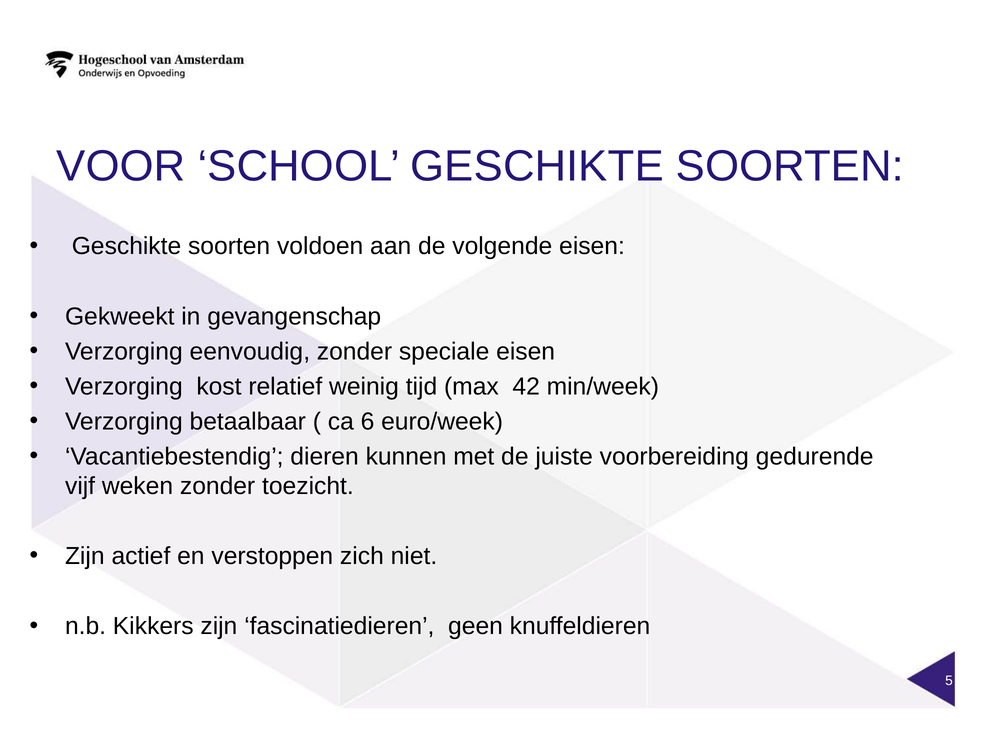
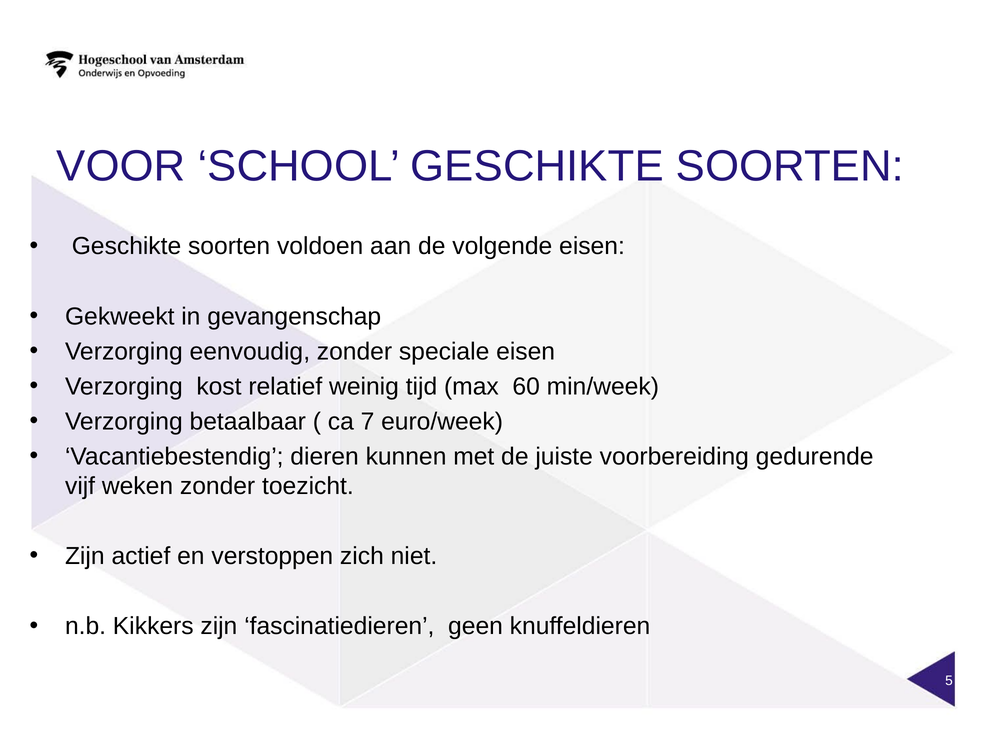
42: 42 -> 60 (526, 387)
6: 6 -> 7 (368, 422)
